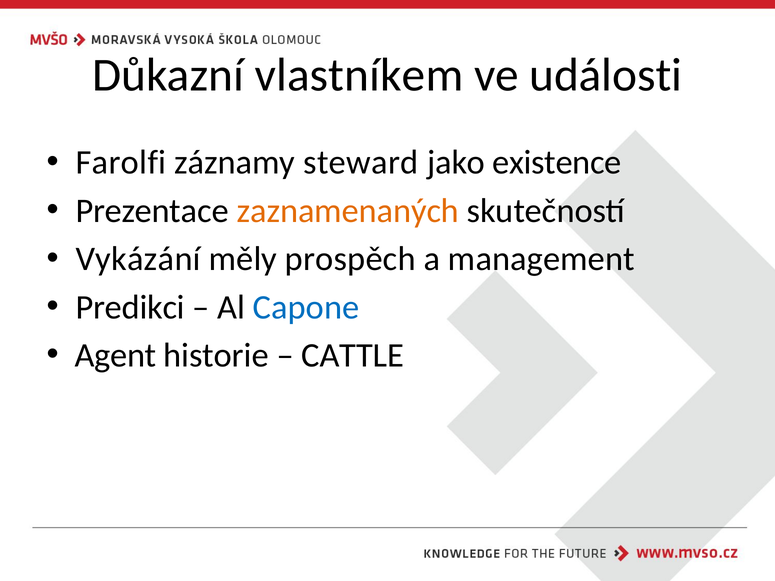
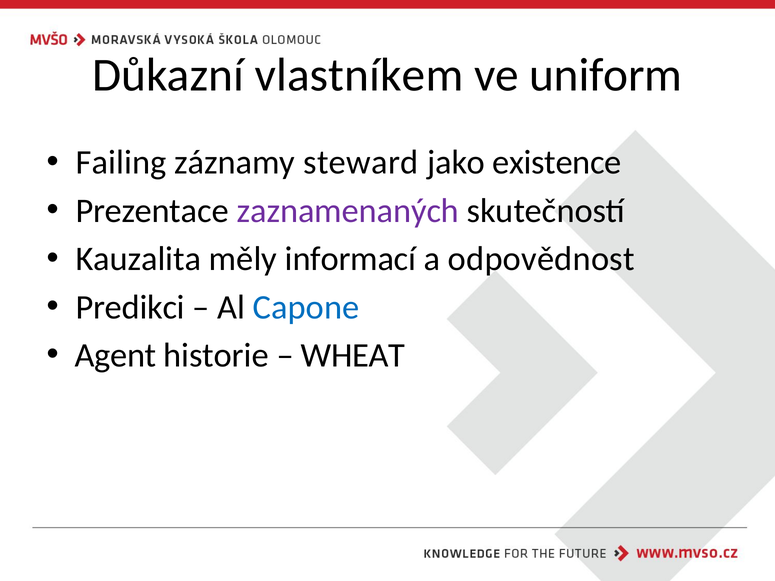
události: události -> uniform (606, 75)
Farolfi: Farolfi -> Failing (121, 163)
zaznamenaných colour: orange -> purple (348, 211)
Vykázání: Vykázání -> Kauzalita (138, 259)
prospěch: prospěch -> informací (351, 259)
management: management -> odpovědnost (541, 259)
CATTLE: CATTLE -> WHEAT (353, 356)
